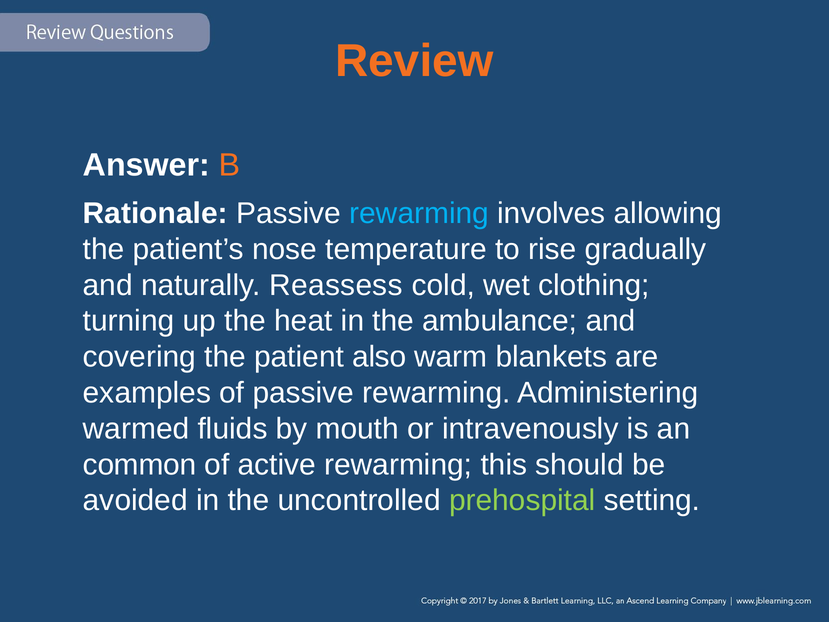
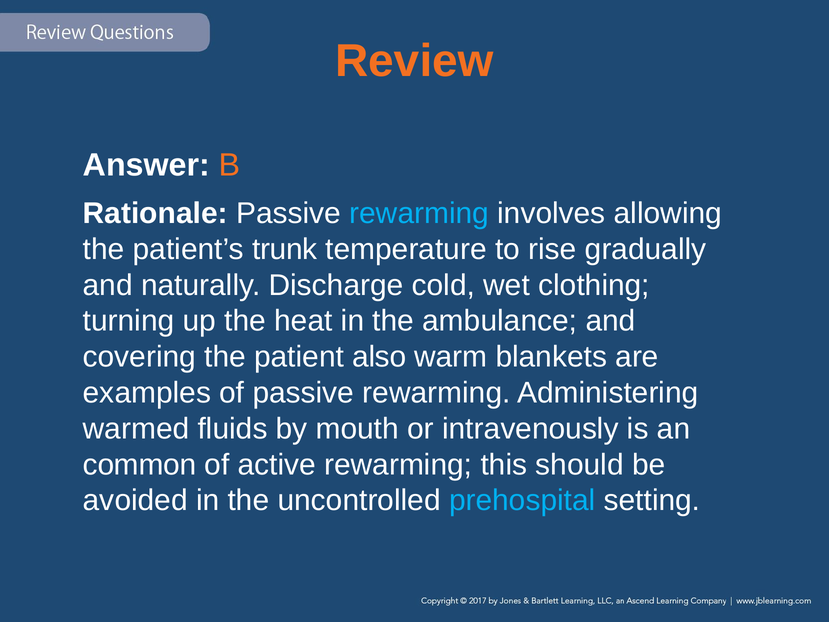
nose: nose -> trunk (285, 249)
Reassess: Reassess -> Discharge (336, 285)
prehospital colour: light green -> light blue (522, 500)
